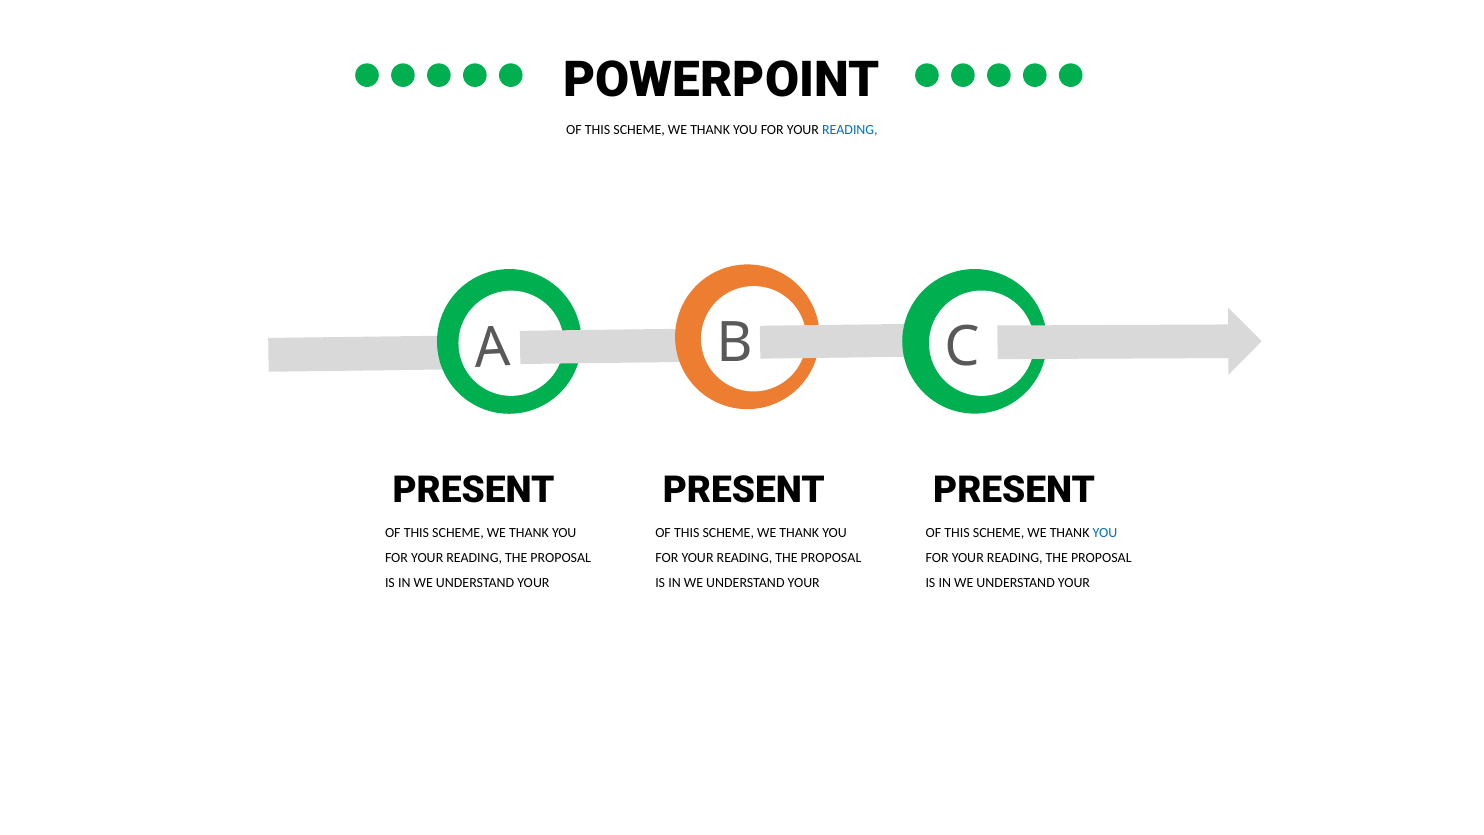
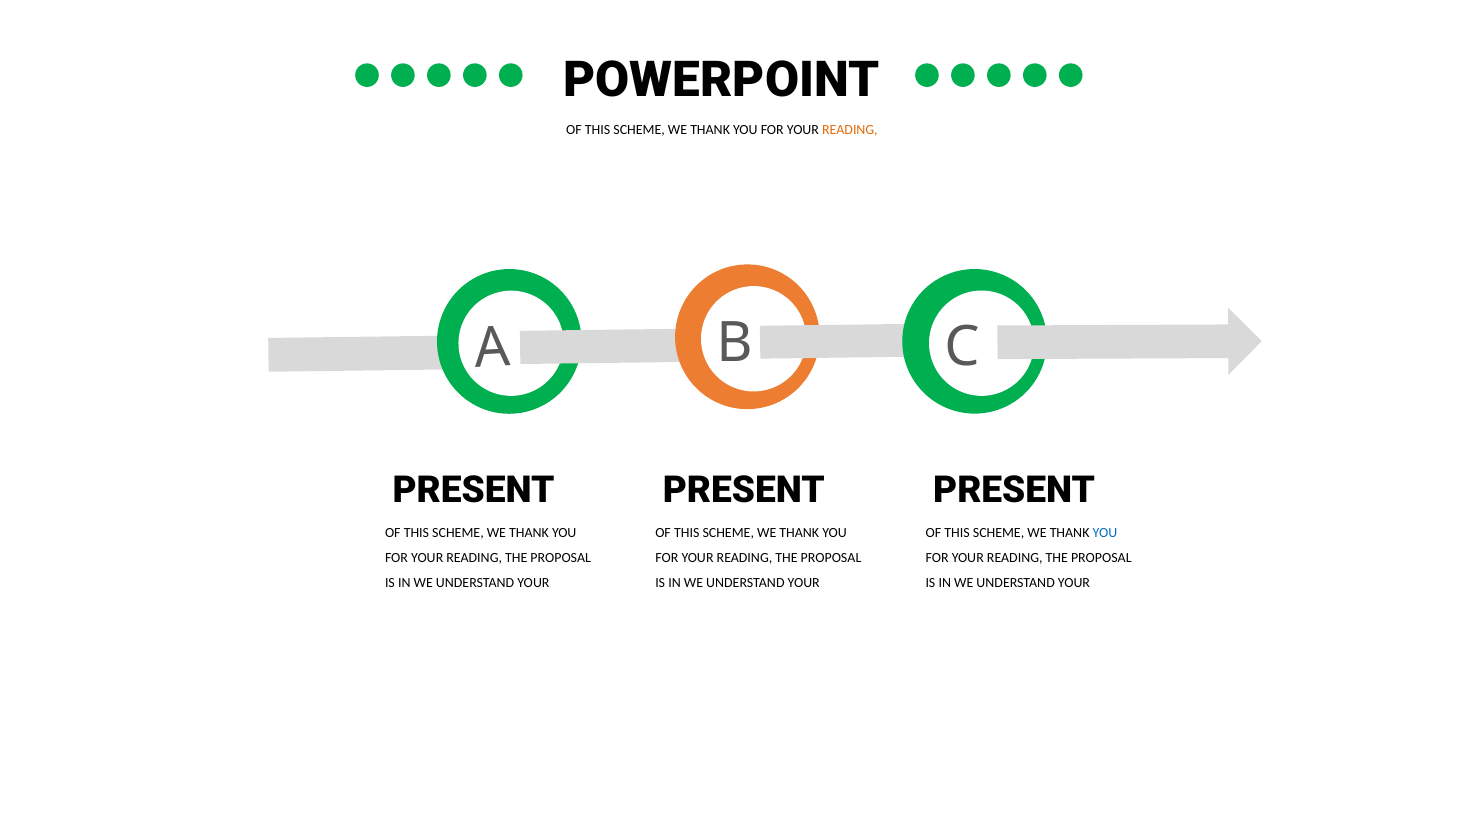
READING colour: blue -> orange (850, 129)
